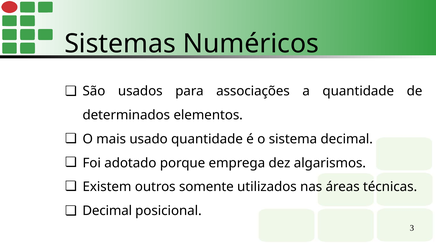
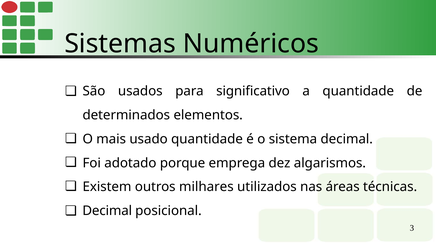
associações: associações -> significativo (253, 91)
somente: somente -> milhares (206, 187)
